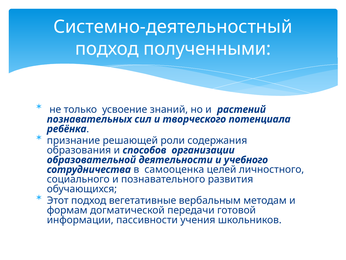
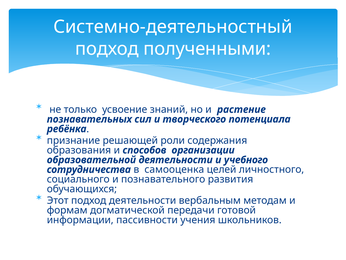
растений: растений -> растение (241, 109)
подход вегетативные: вегетативные -> деятельности (143, 200)
